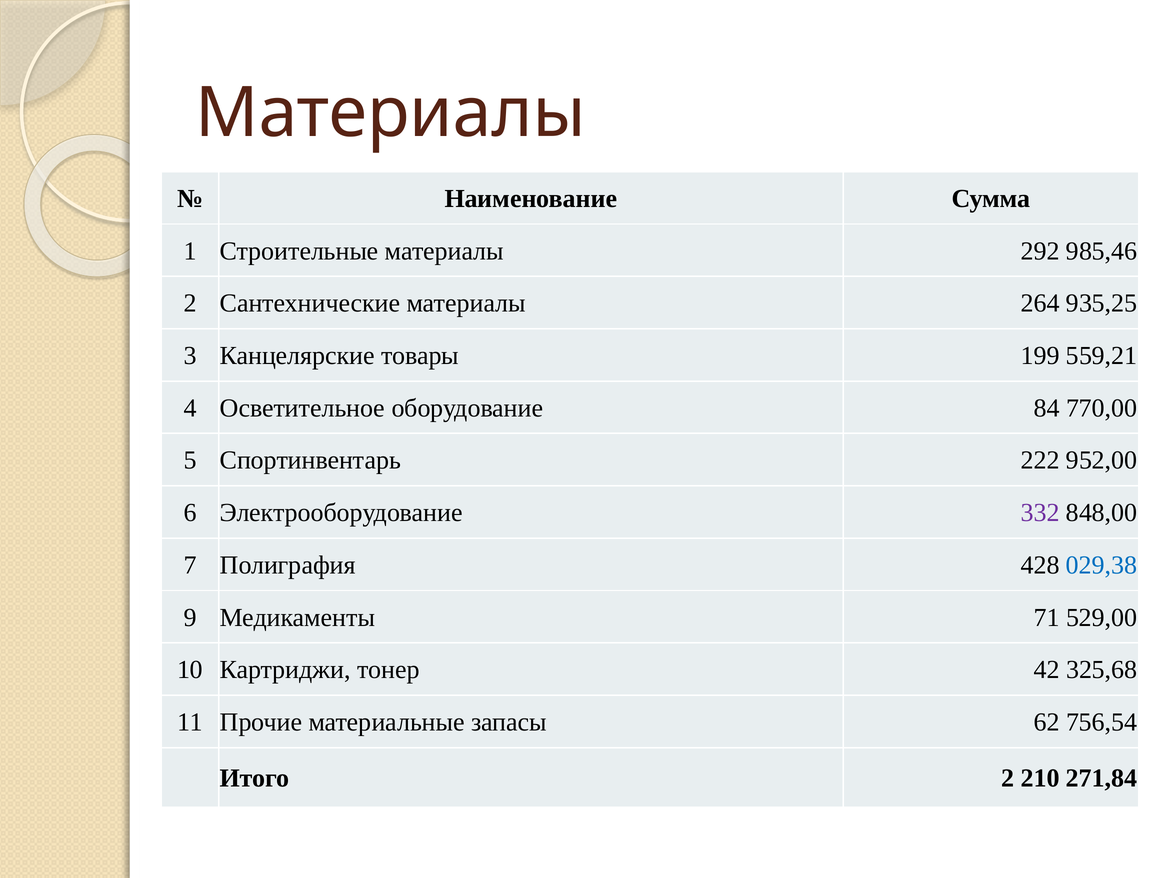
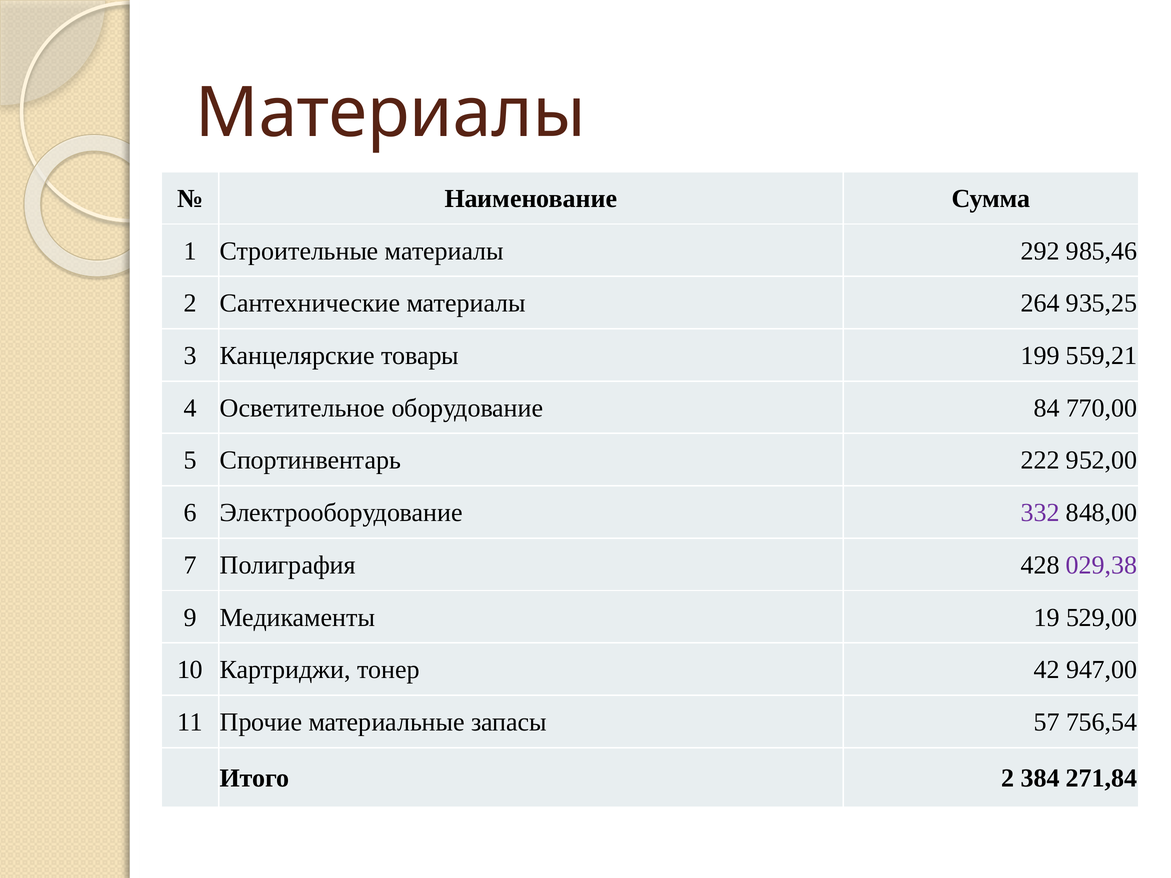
029,38 colour: blue -> purple (1102, 565)
71: 71 -> 19 (1047, 618)
325,68: 325,68 -> 947,00 (1102, 670)
62: 62 -> 57 (1047, 722)
210: 210 -> 384 (1040, 778)
